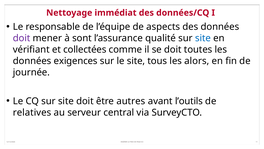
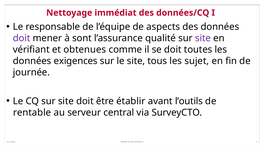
site colour: blue -> purple (203, 38)
collectées: collectées -> obtenues (85, 49)
alors: alors -> sujet (197, 61)
autres: autres -> établir (131, 101)
relatives: relatives -> rentable (32, 112)
